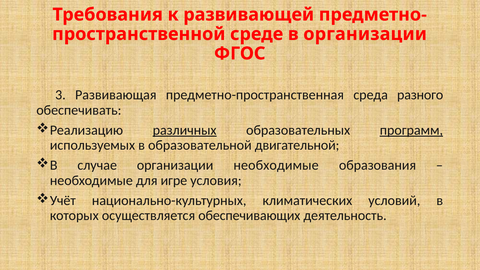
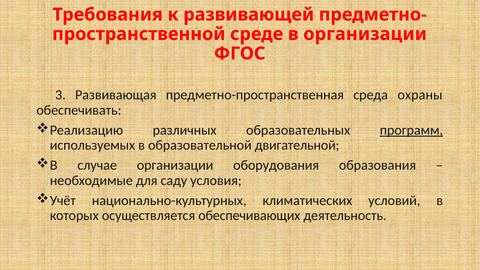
разного: разного -> охраны (420, 95)
различных underline: present -> none (185, 130)
организации необходимые: необходимые -> оборудования (276, 165)
игре: игре -> саду (174, 180)
